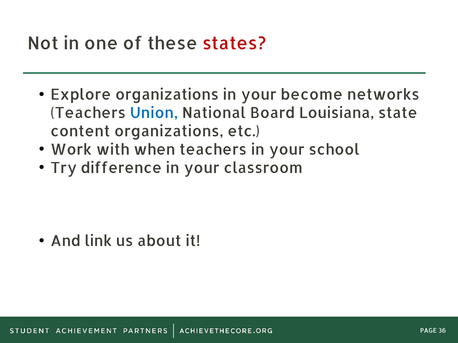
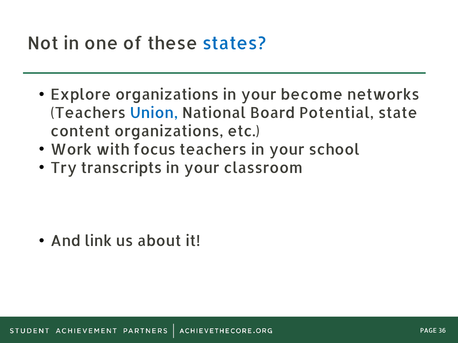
states colour: red -> blue (234, 44)
Louisiana: Louisiana -> Potential (337, 113)
when: when -> focus (155, 150)
difference: difference -> transcripts (121, 168)
